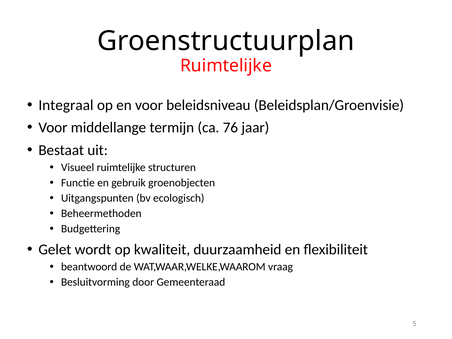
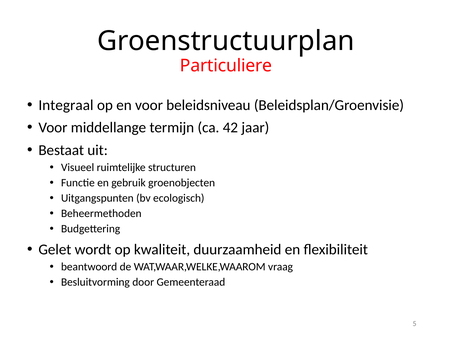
Ruimtelijke: Ruimtelijke -> Particuliere (226, 66)
76: 76 -> 42 (230, 128)
